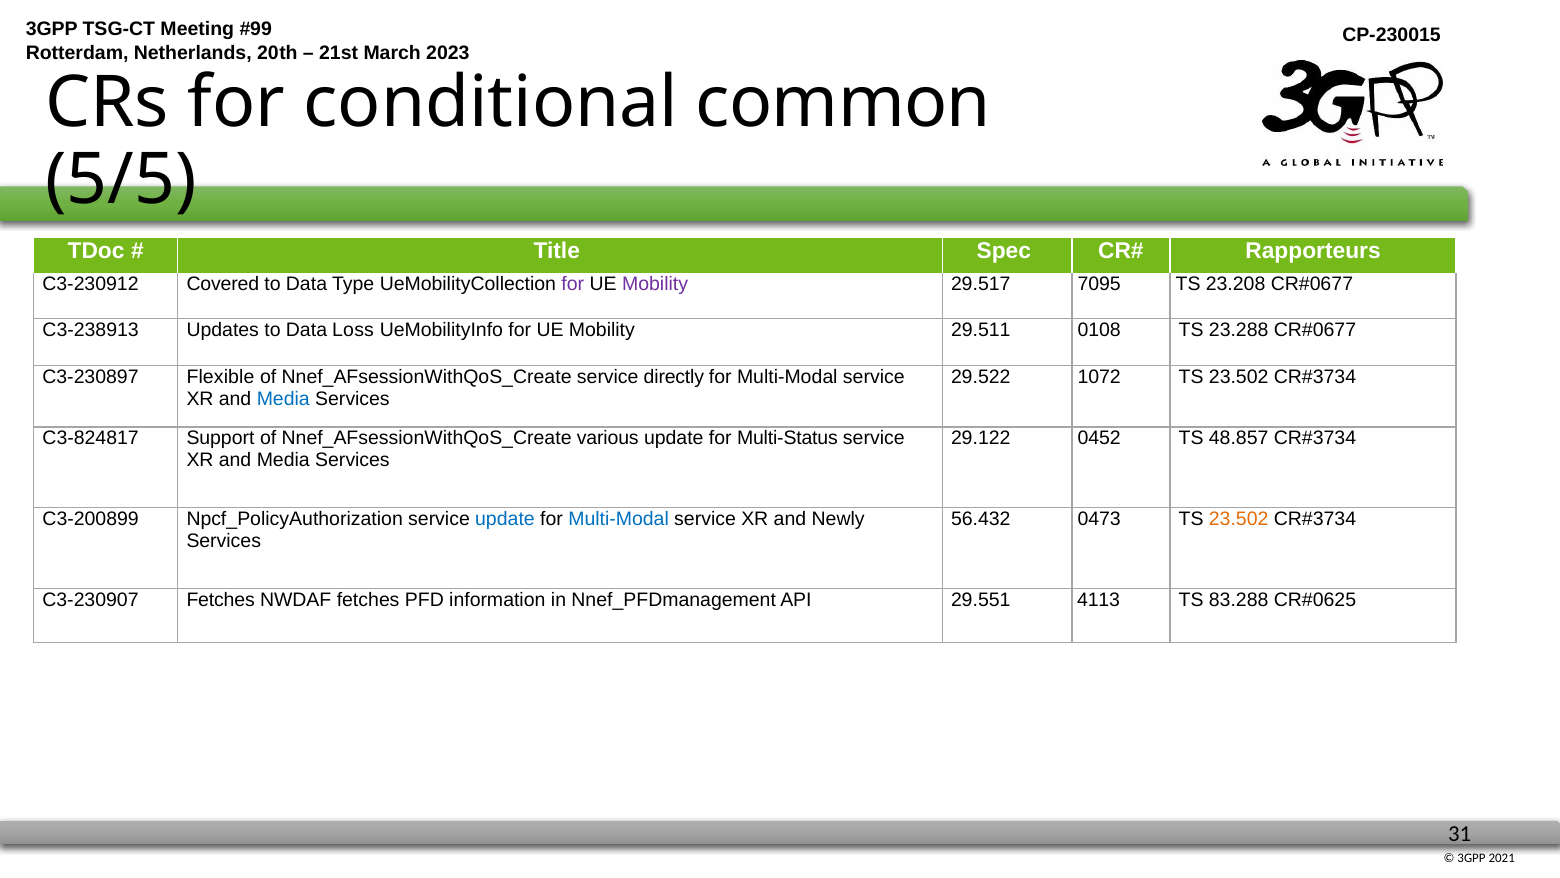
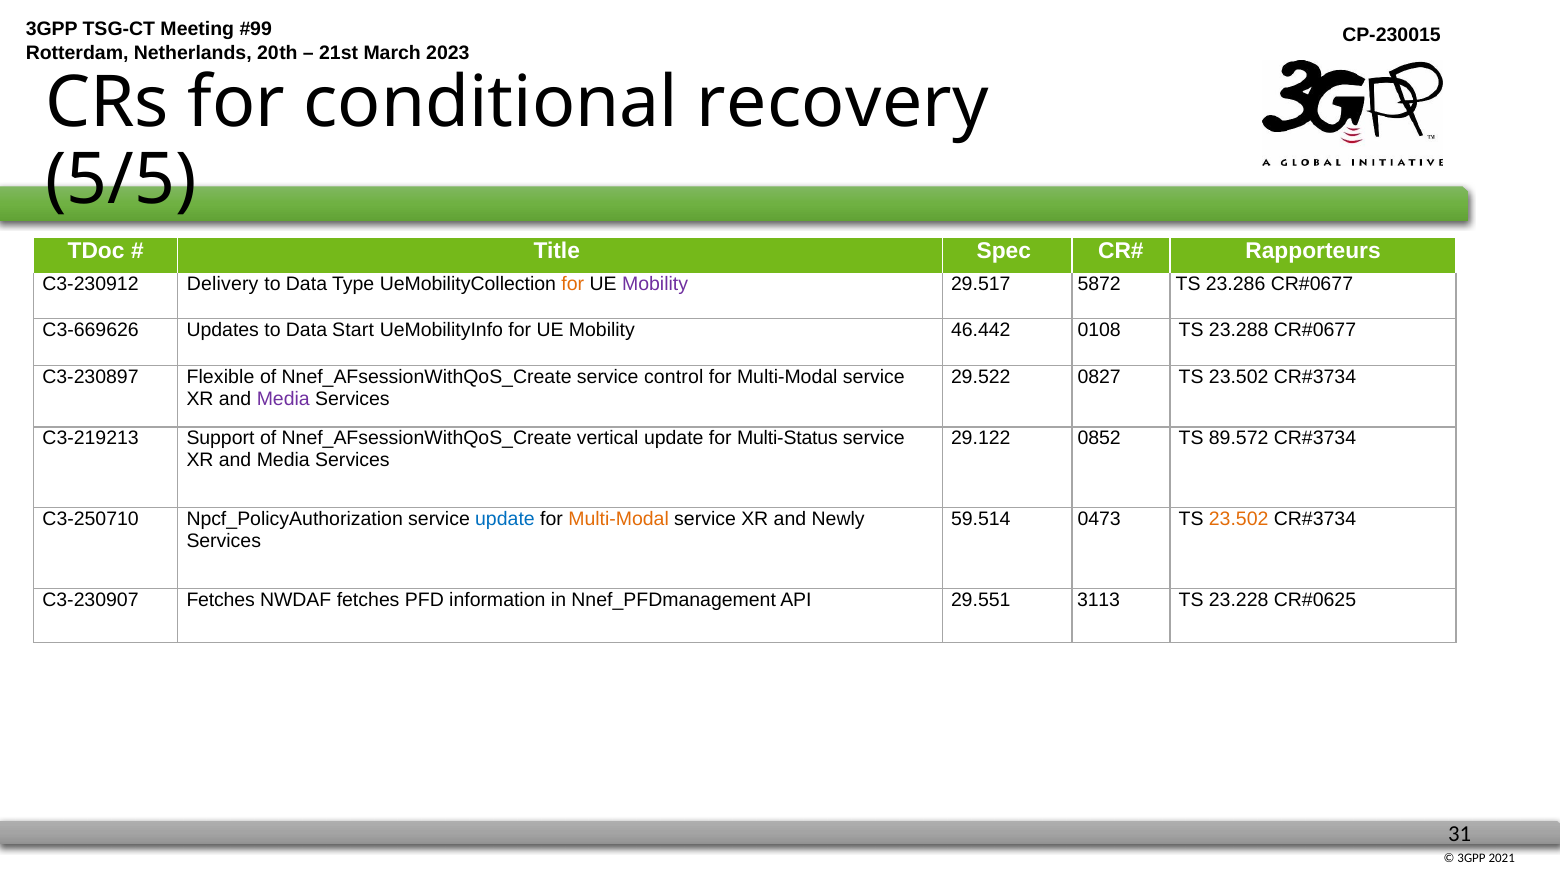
common: common -> recovery (843, 103)
Covered: Covered -> Delivery (223, 284)
for colour: purple -> orange (573, 284)
7095: 7095 -> 5872 (1099, 284)
23.208: 23.208 -> 23.286 (1236, 284)
C3-238913: C3-238913 -> C3-669626 (91, 330)
Loss: Loss -> Start (353, 330)
29.511: 29.511 -> 46.442 (981, 330)
directly: directly -> control (674, 377)
1072: 1072 -> 0827 (1099, 377)
Media colour: blue -> purple (283, 398)
C3-824817: C3-824817 -> C3-219213 (91, 438)
various: various -> vertical (608, 438)
0452: 0452 -> 0852 (1099, 438)
48.857: 48.857 -> 89.572 (1239, 438)
C3-200899: C3-200899 -> C3-250710 (91, 519)
Multi-Modal colour: blue -> orange (619, 519)
56.432: 56.432 -> 59.514 (981, 519)
4113: 4113 -> 3113 (1099, 599)
83.288: 83.288 -> 23.228 (1239, 599)
